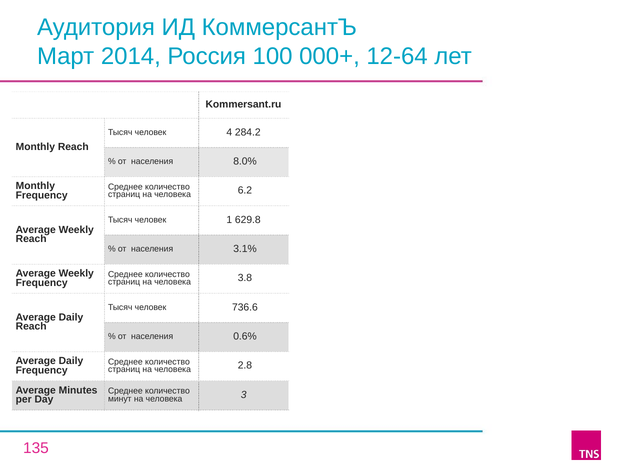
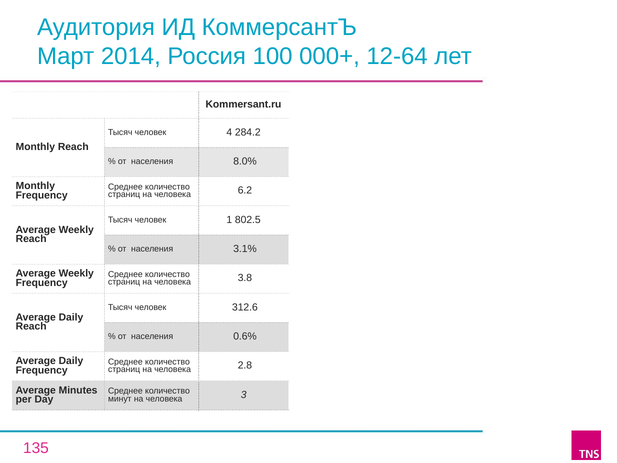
629.8: 629.8 -> 802.5 (248, 220)
736.6: 736.6 -> 312.6 (245, 307)
